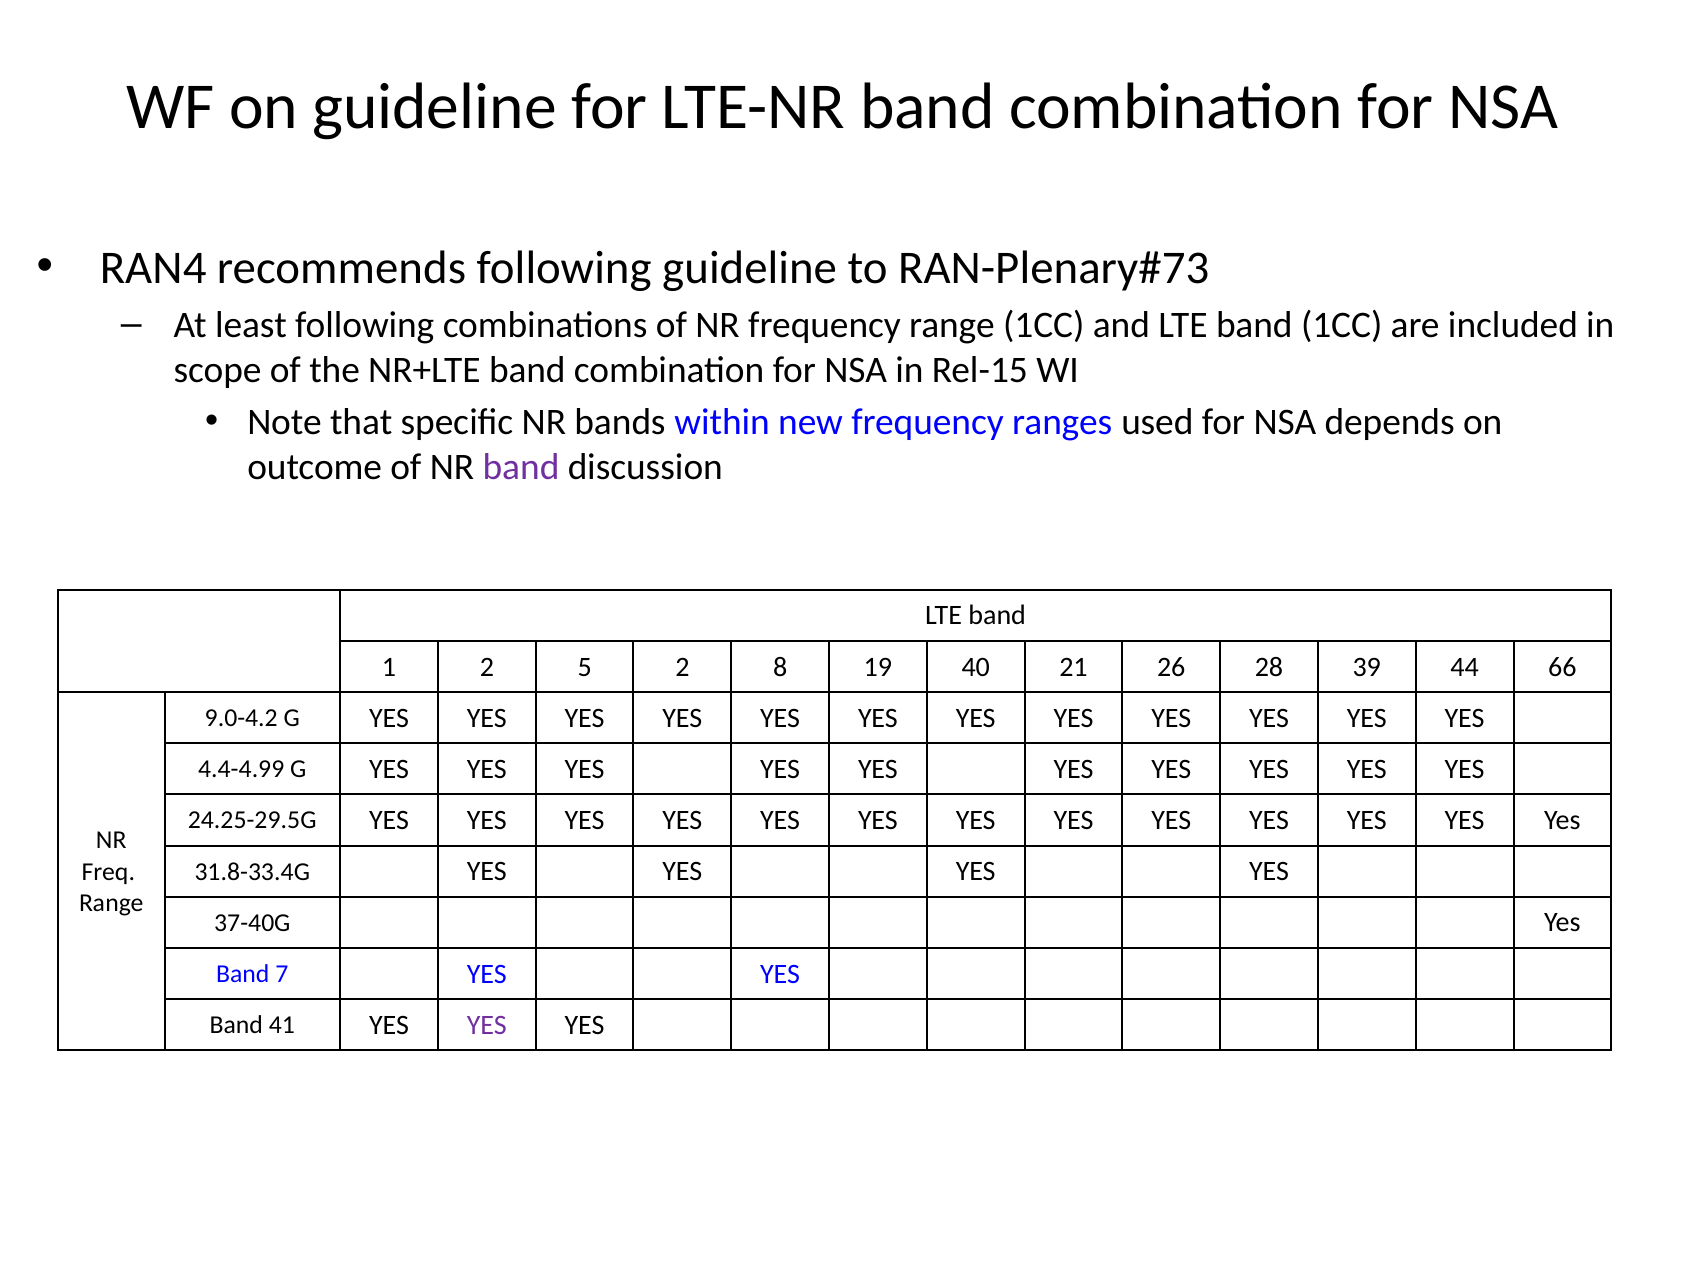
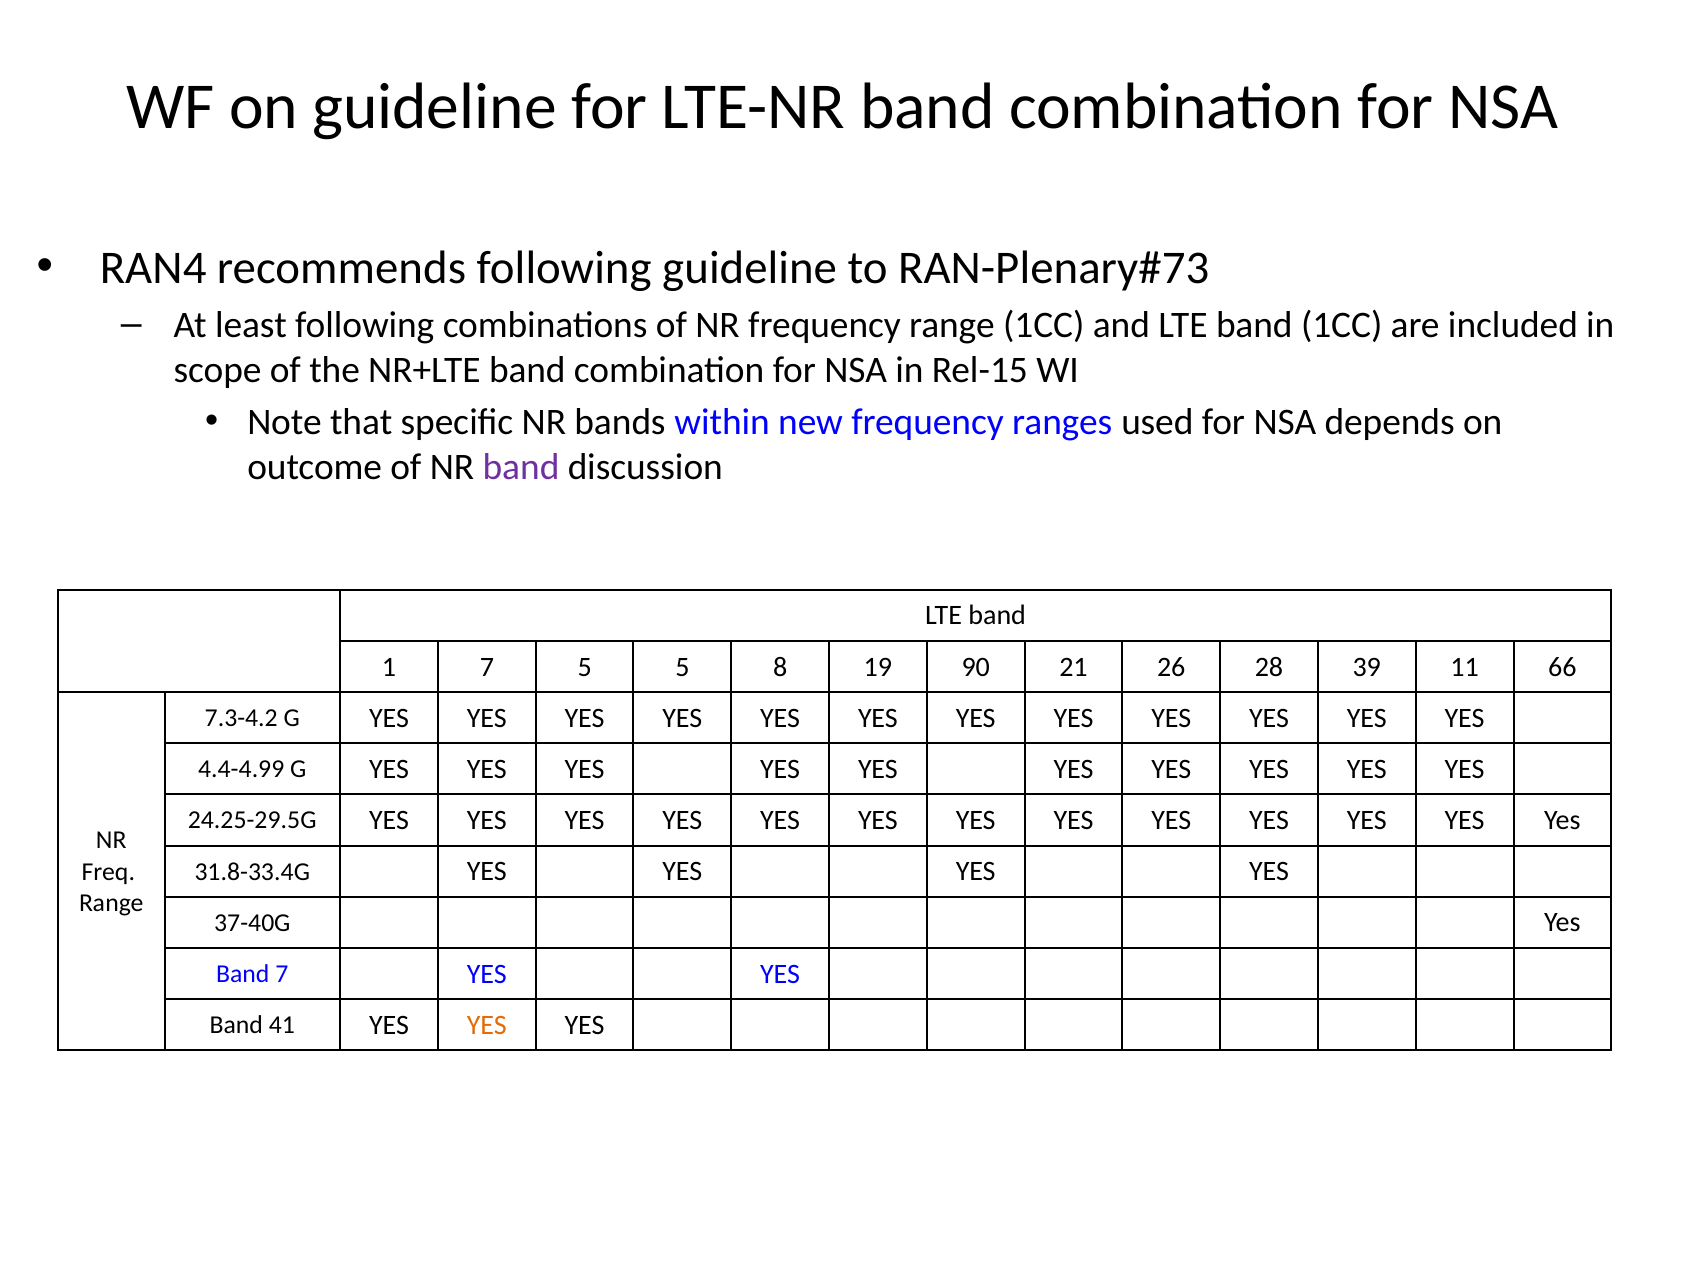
1 2: 2 -> 7 (487, 667)
5 2: 2 -> 5 (682, 667)
40: 40 -> 90 (976, 667)
44: 44 -> 11 (1465, 667)
9.0-4.2: 9.0-4.2 -> 7.3-4.2 (241, 718)
YES colour: purple -> orange (487, 1025)
